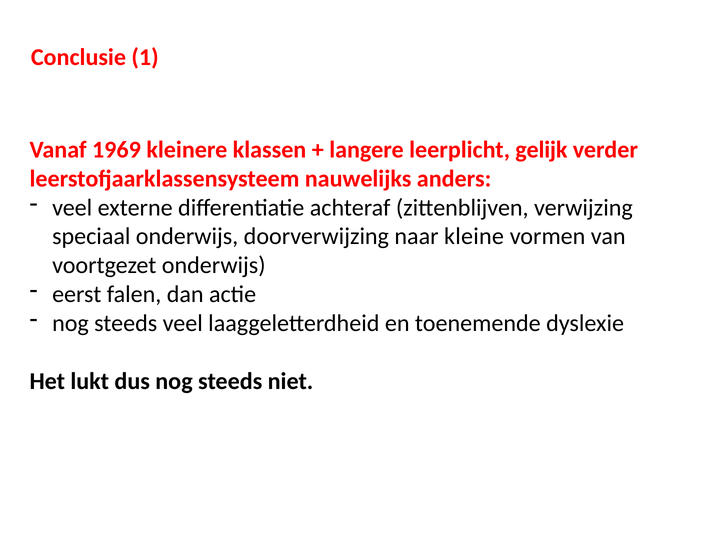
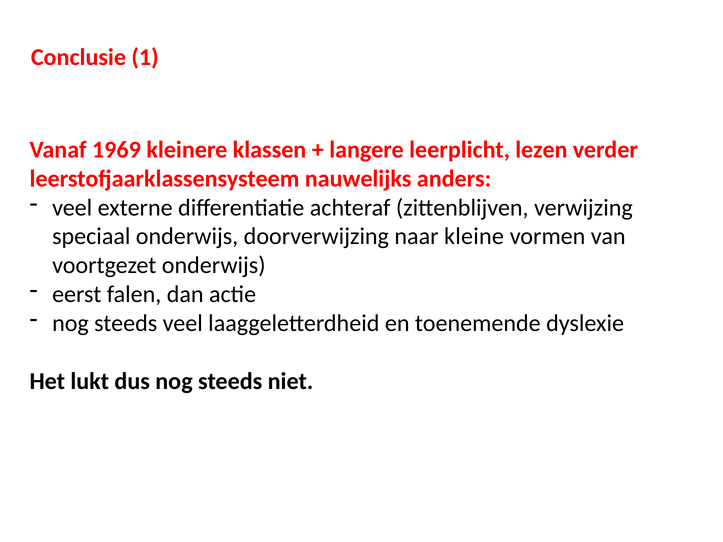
gelijk: gelijk -> lezen (541, 150)
